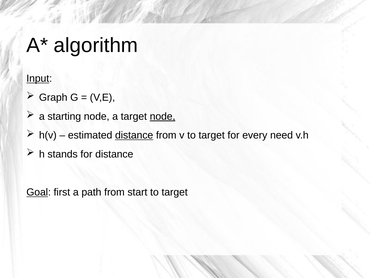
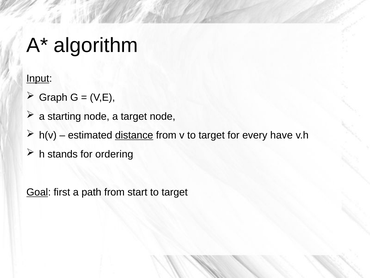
node underline: present -> none (163, 116)
need: need -> have (281, 135)
for distance: distance -> ordering (114, 154)
